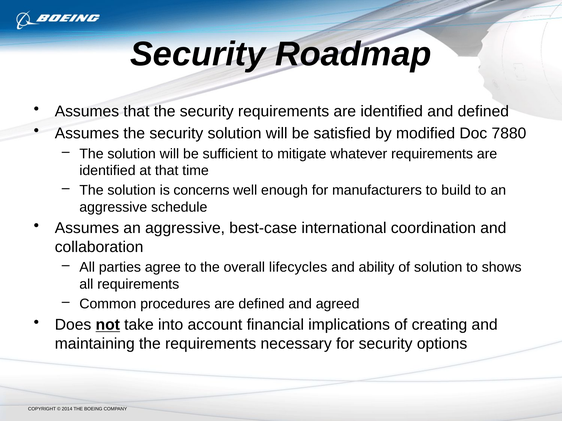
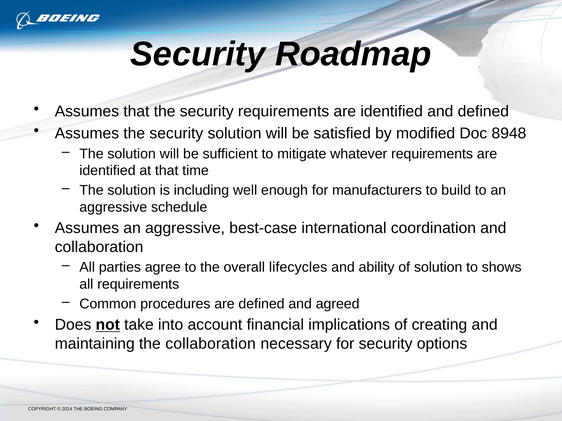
7880: 7880 -> 8948 (509, 133)
concerns: concerns -> including (201, 191)
the requirements: requirements -> collaboration (211, 344)
